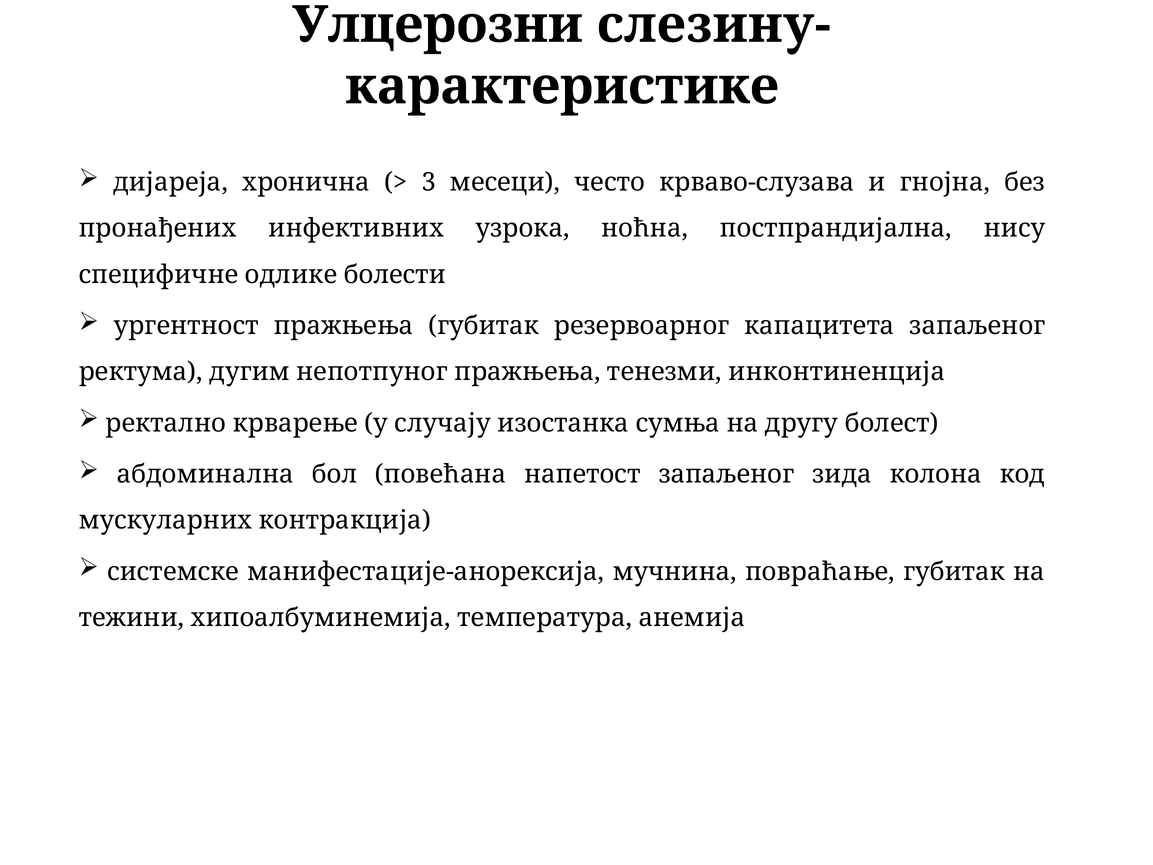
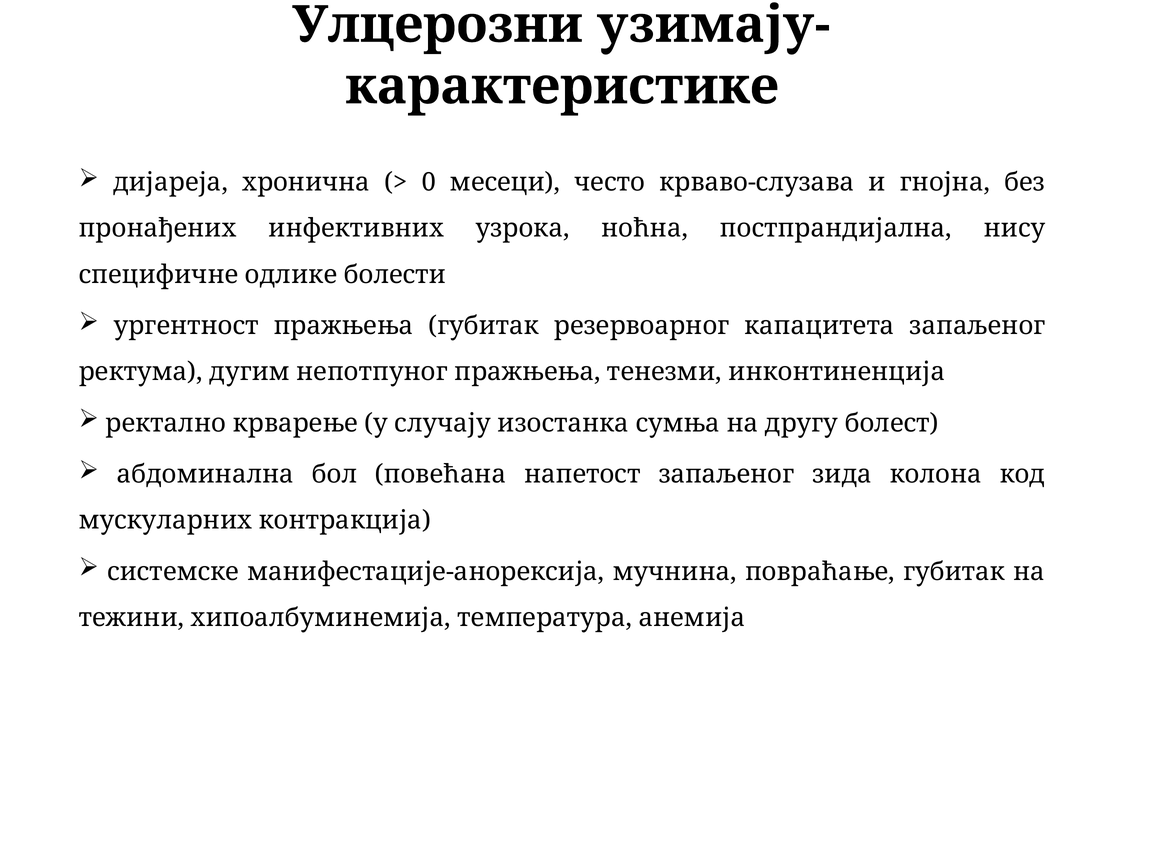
слезину-: слезину- -> узимају- (714, 25)
3: 3 -> 0 (429, 182)
